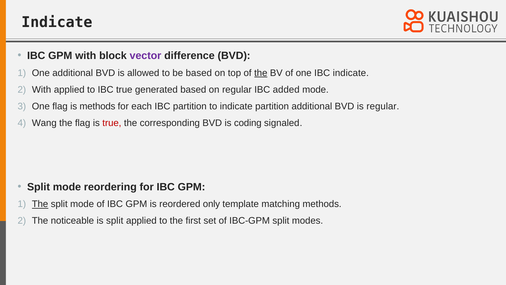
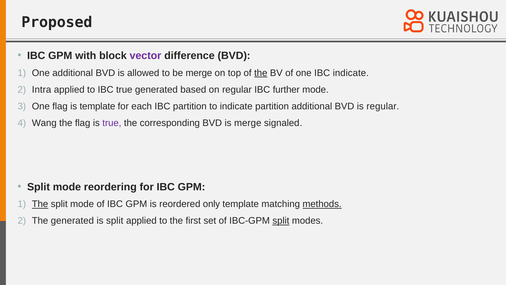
Indicate: Indicate -> Proposed (57, 22)
be based: based -> merge (199, 73)
With: With -> Intra (42, 89)
added: added -> further (286, 89)
is methods: methods -> template (97, 106)
true colour: red -> purple (112, 123)
is coding: coding -> merge (248, 123)
methods underline: none -> present (322, 204)
The noticeable: noticeable -> generated (72, 221)
split underline: none -> present (281, 221)
